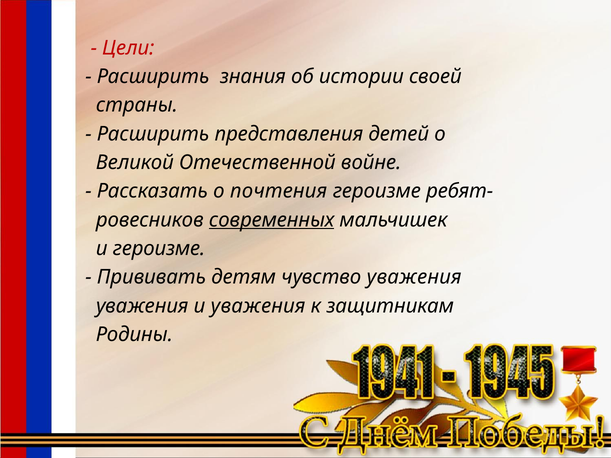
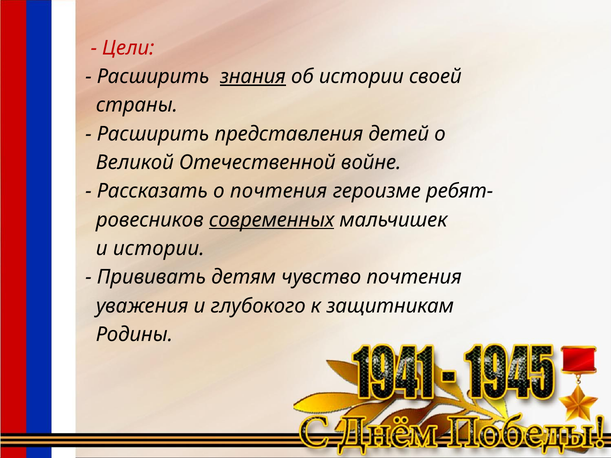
знания underline: none -> present (253, 77)
и героизме: героизме -> истории (159, 249)
чувство уважения: уважения -> почтения (414, 277)
и уважения: уважения -> глубокого (258, 306)
